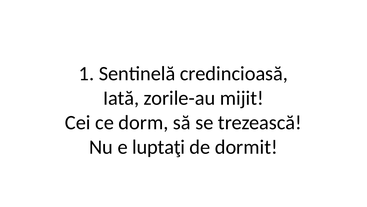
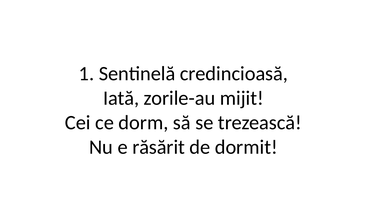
luptaţi: luptaţi -> răsărit (159, 147)
